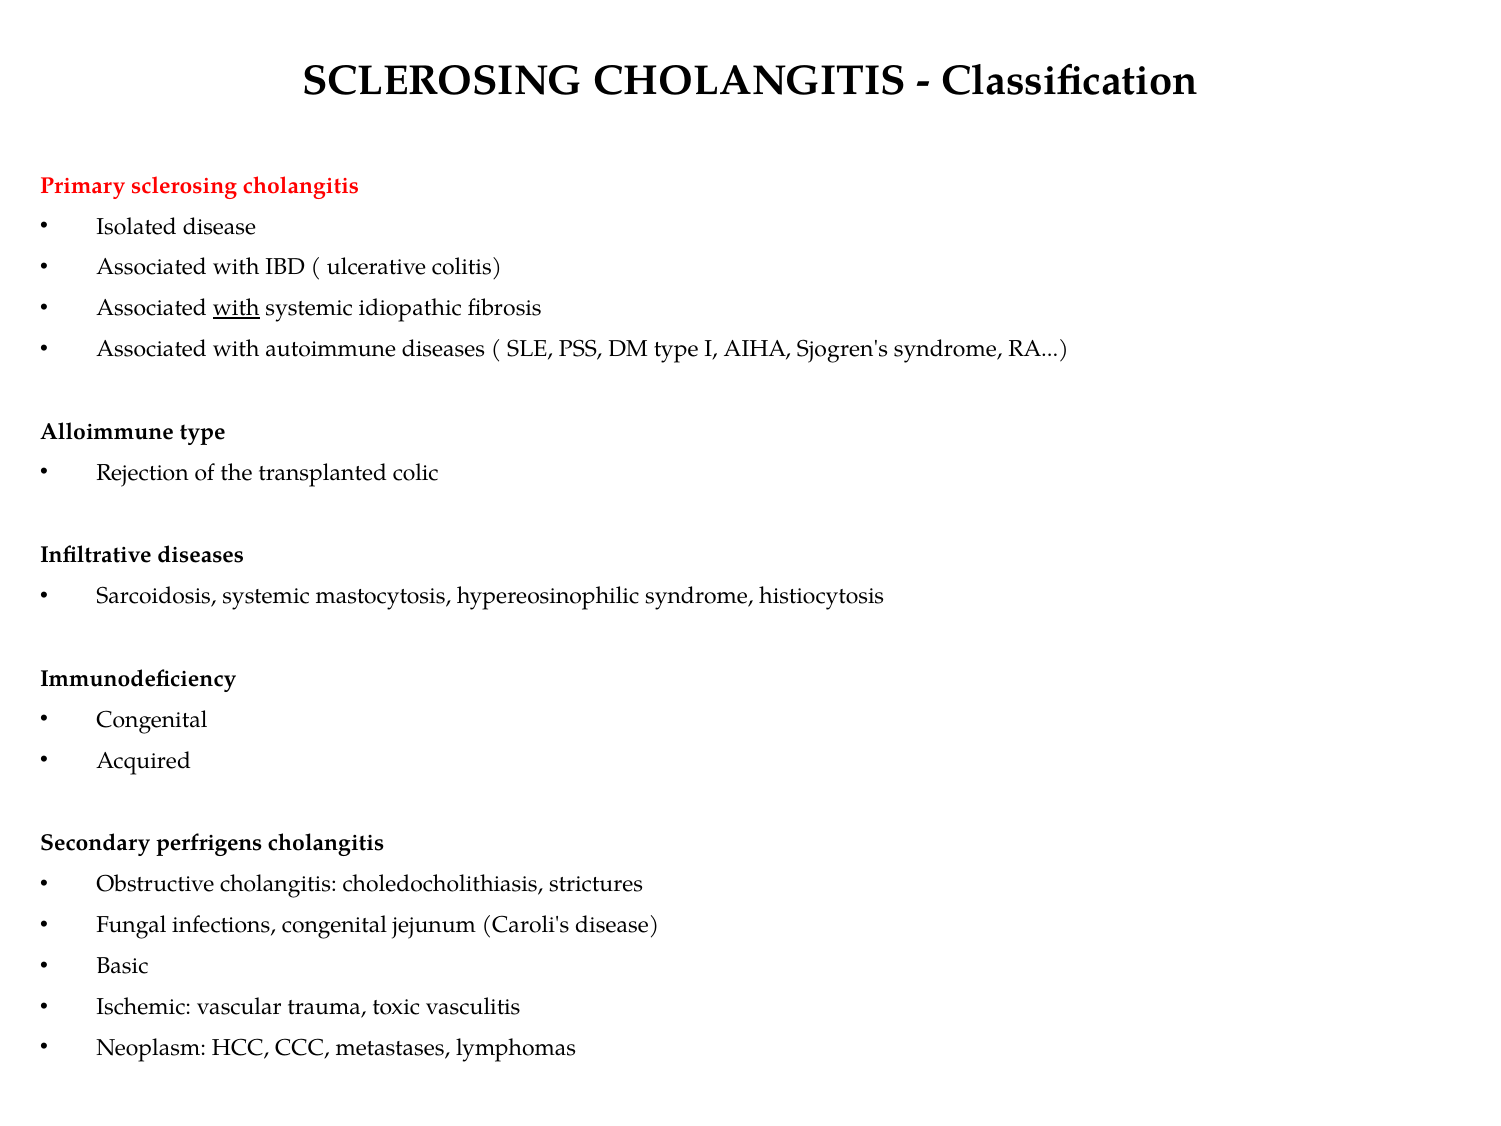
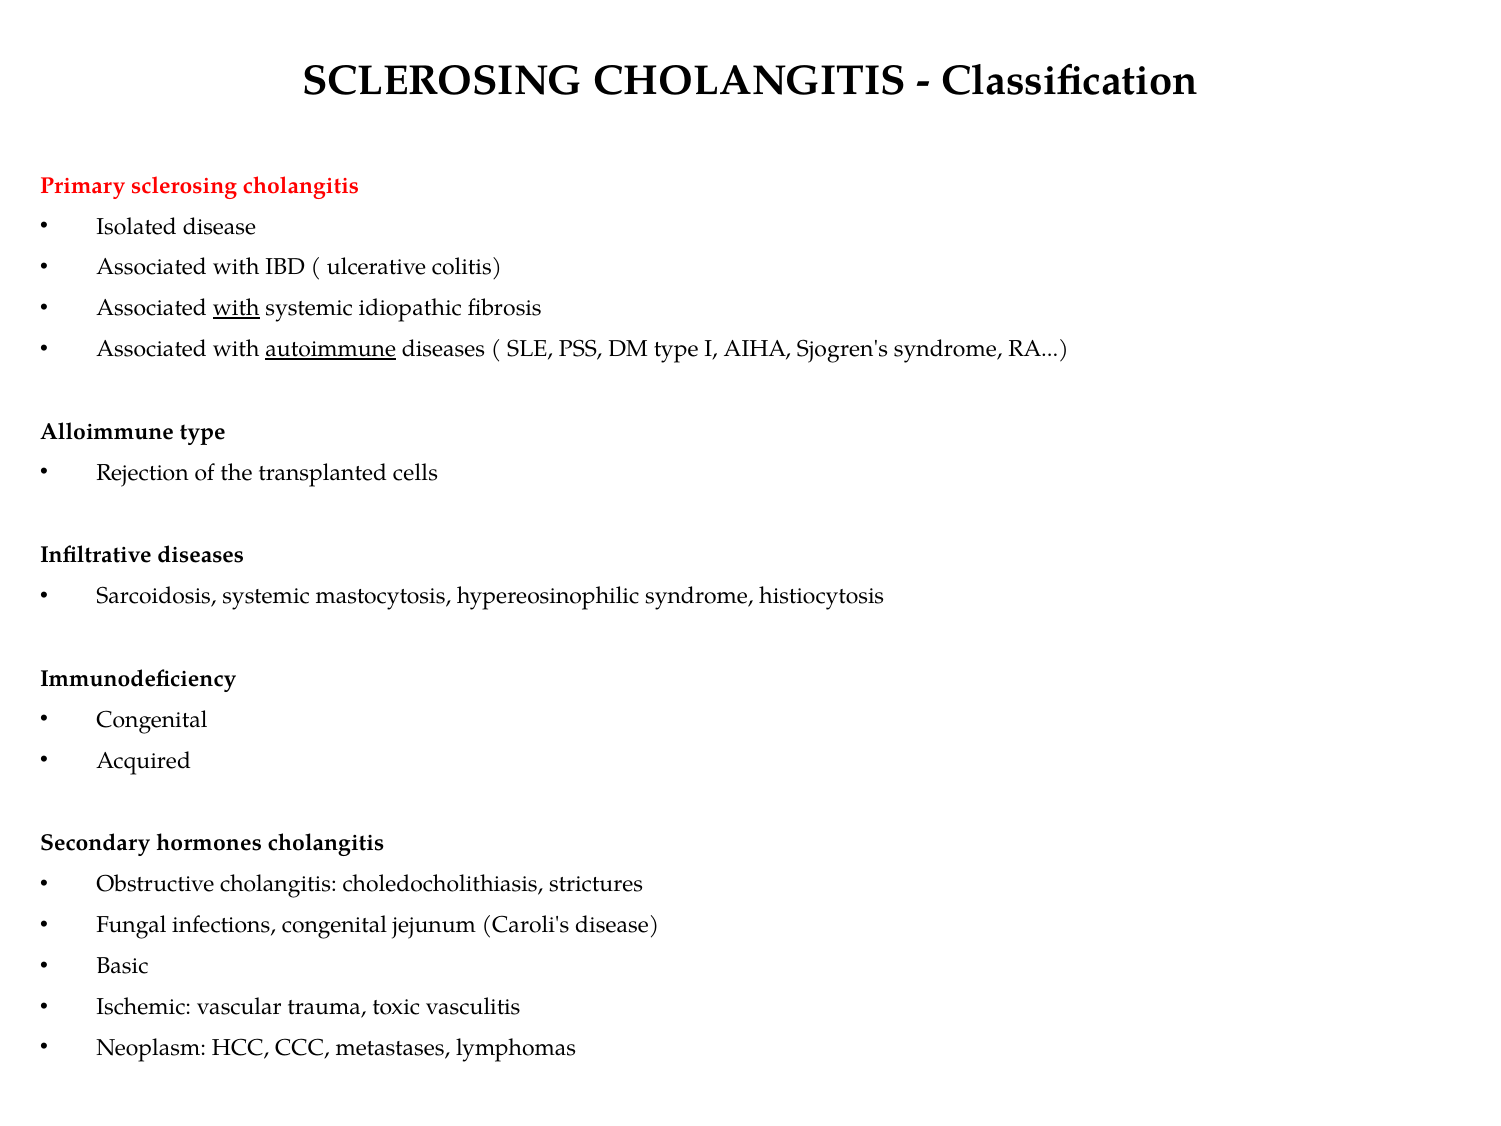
autoimmune underline: none -> present (331, 349)
colic: colic -> cells (416, 473)
perfrigens: perfrigens -> hormones (209, 843)
